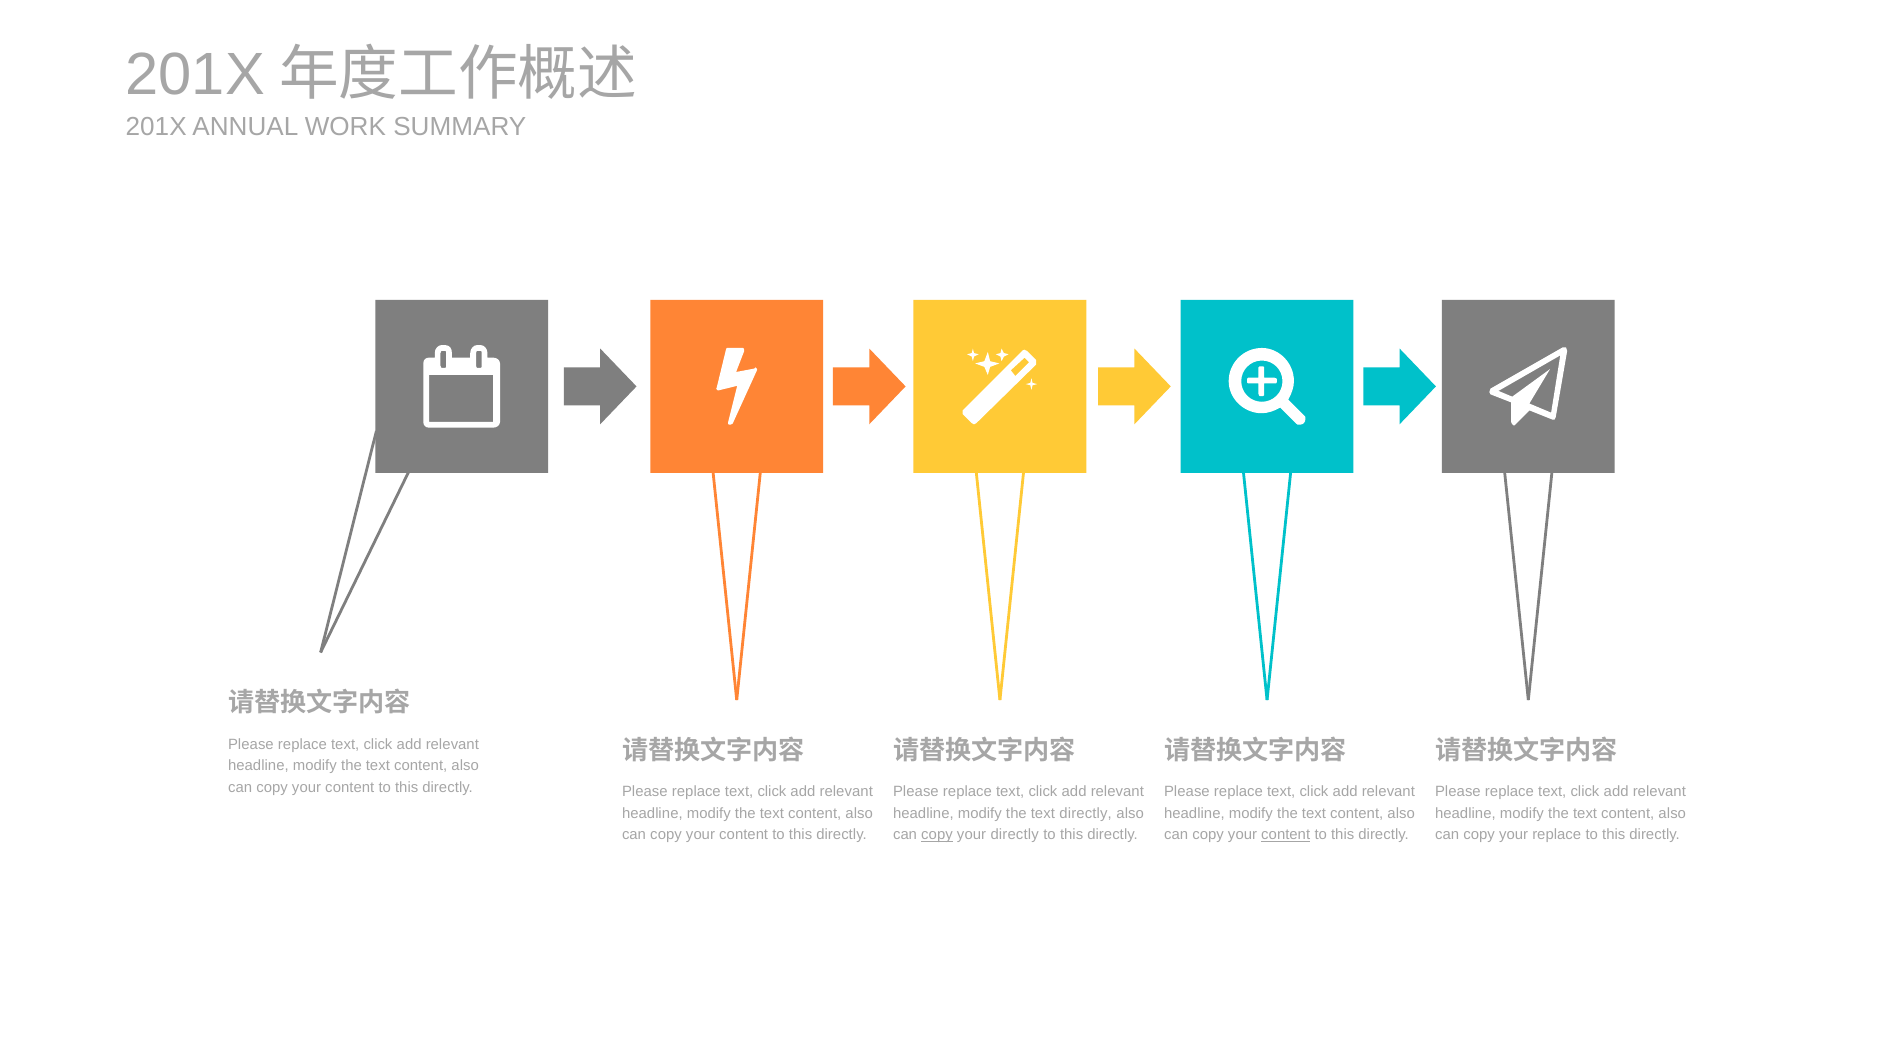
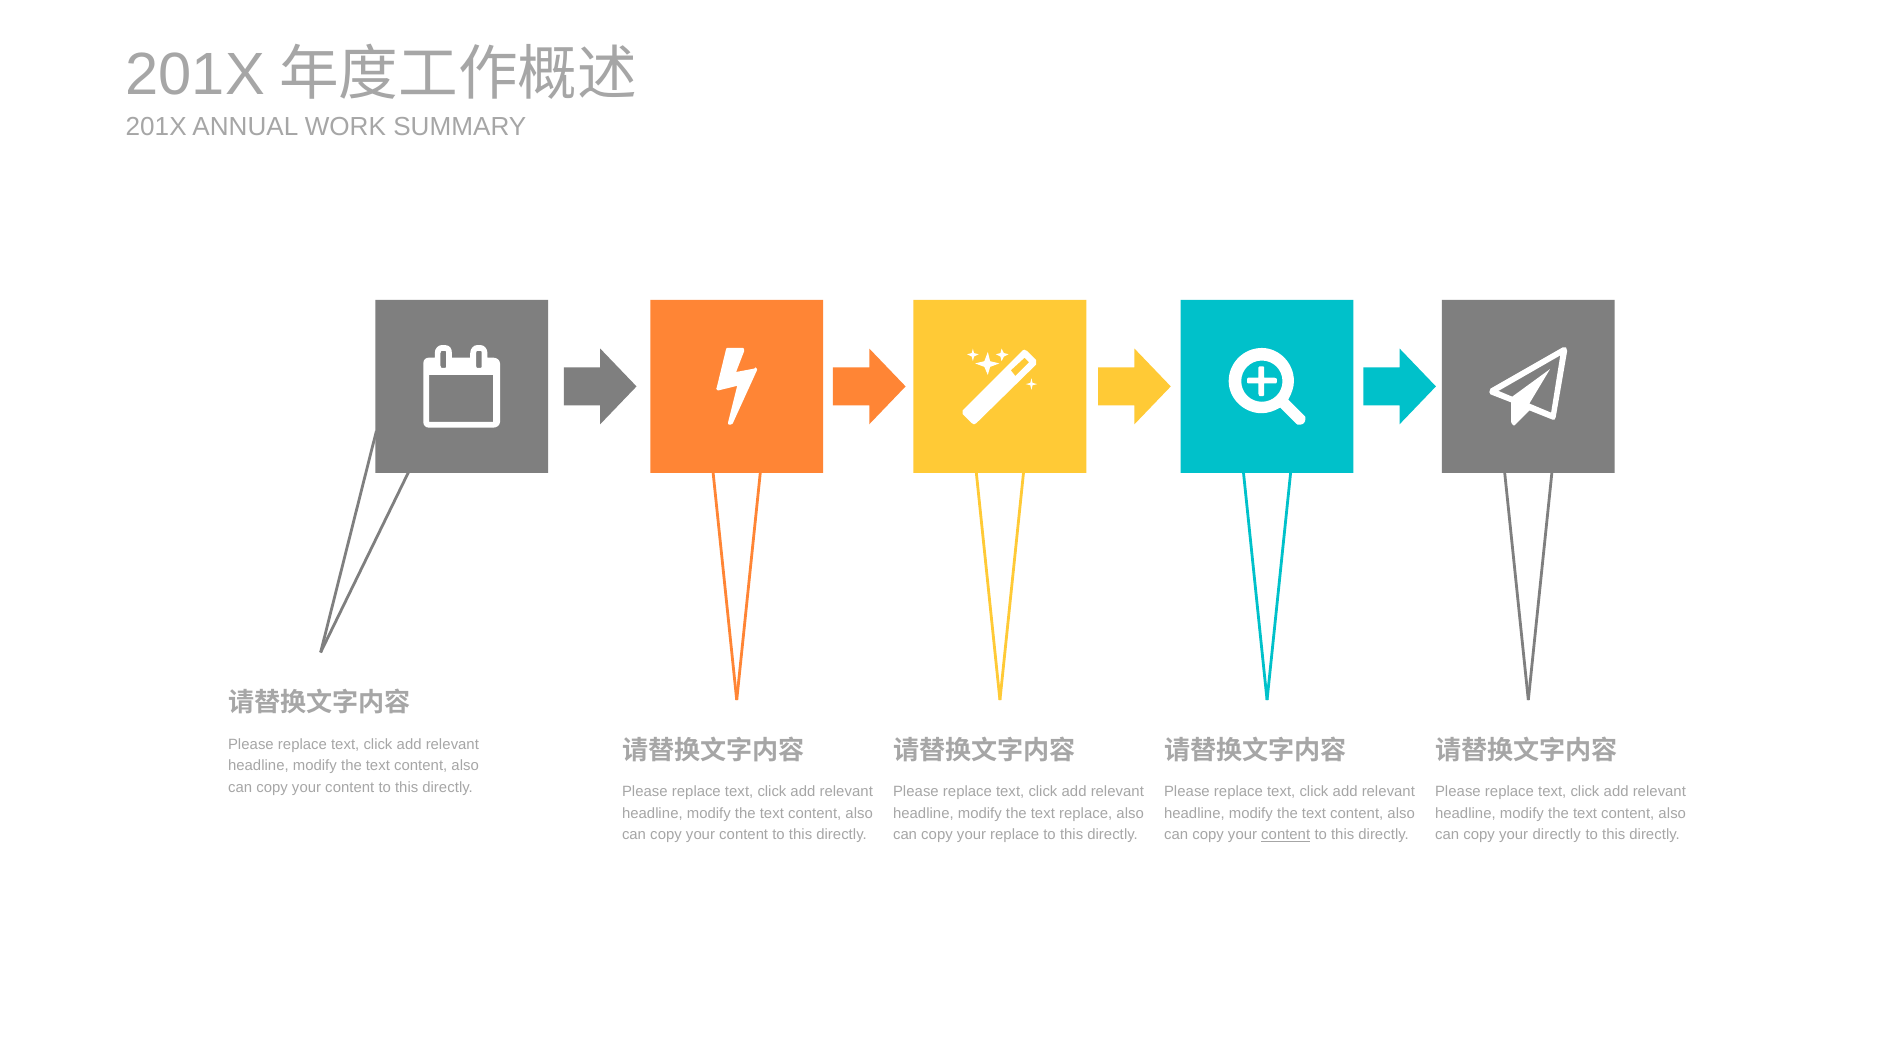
text directly: directly -> replace (1086, 813)
copy underline: present -> none (937, 835)
your directly: directly -> replace (1015, 835)
your replace: replace -> directly (1557, 835)
